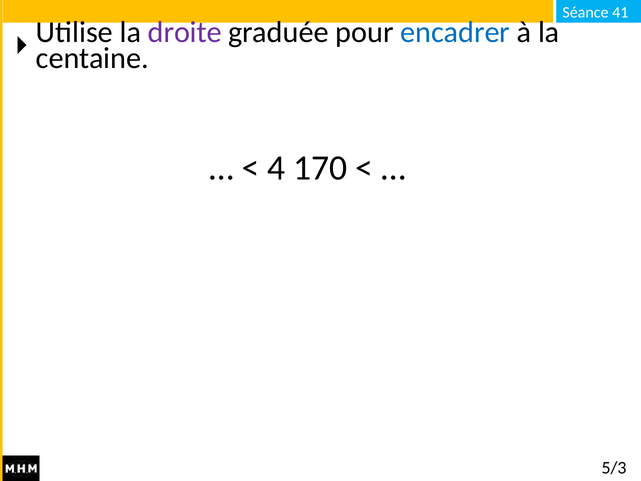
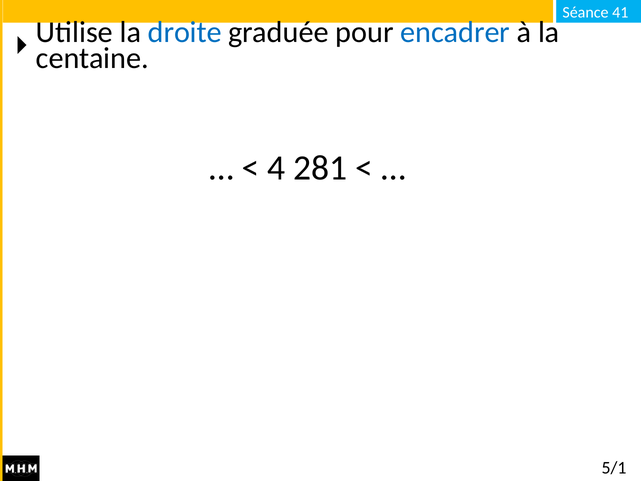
droite colour: purple -> blue (185, 32)
170: 170 -> 281 (320, 168)
5/3: 5/3 -> 5/1 (614, 468)
